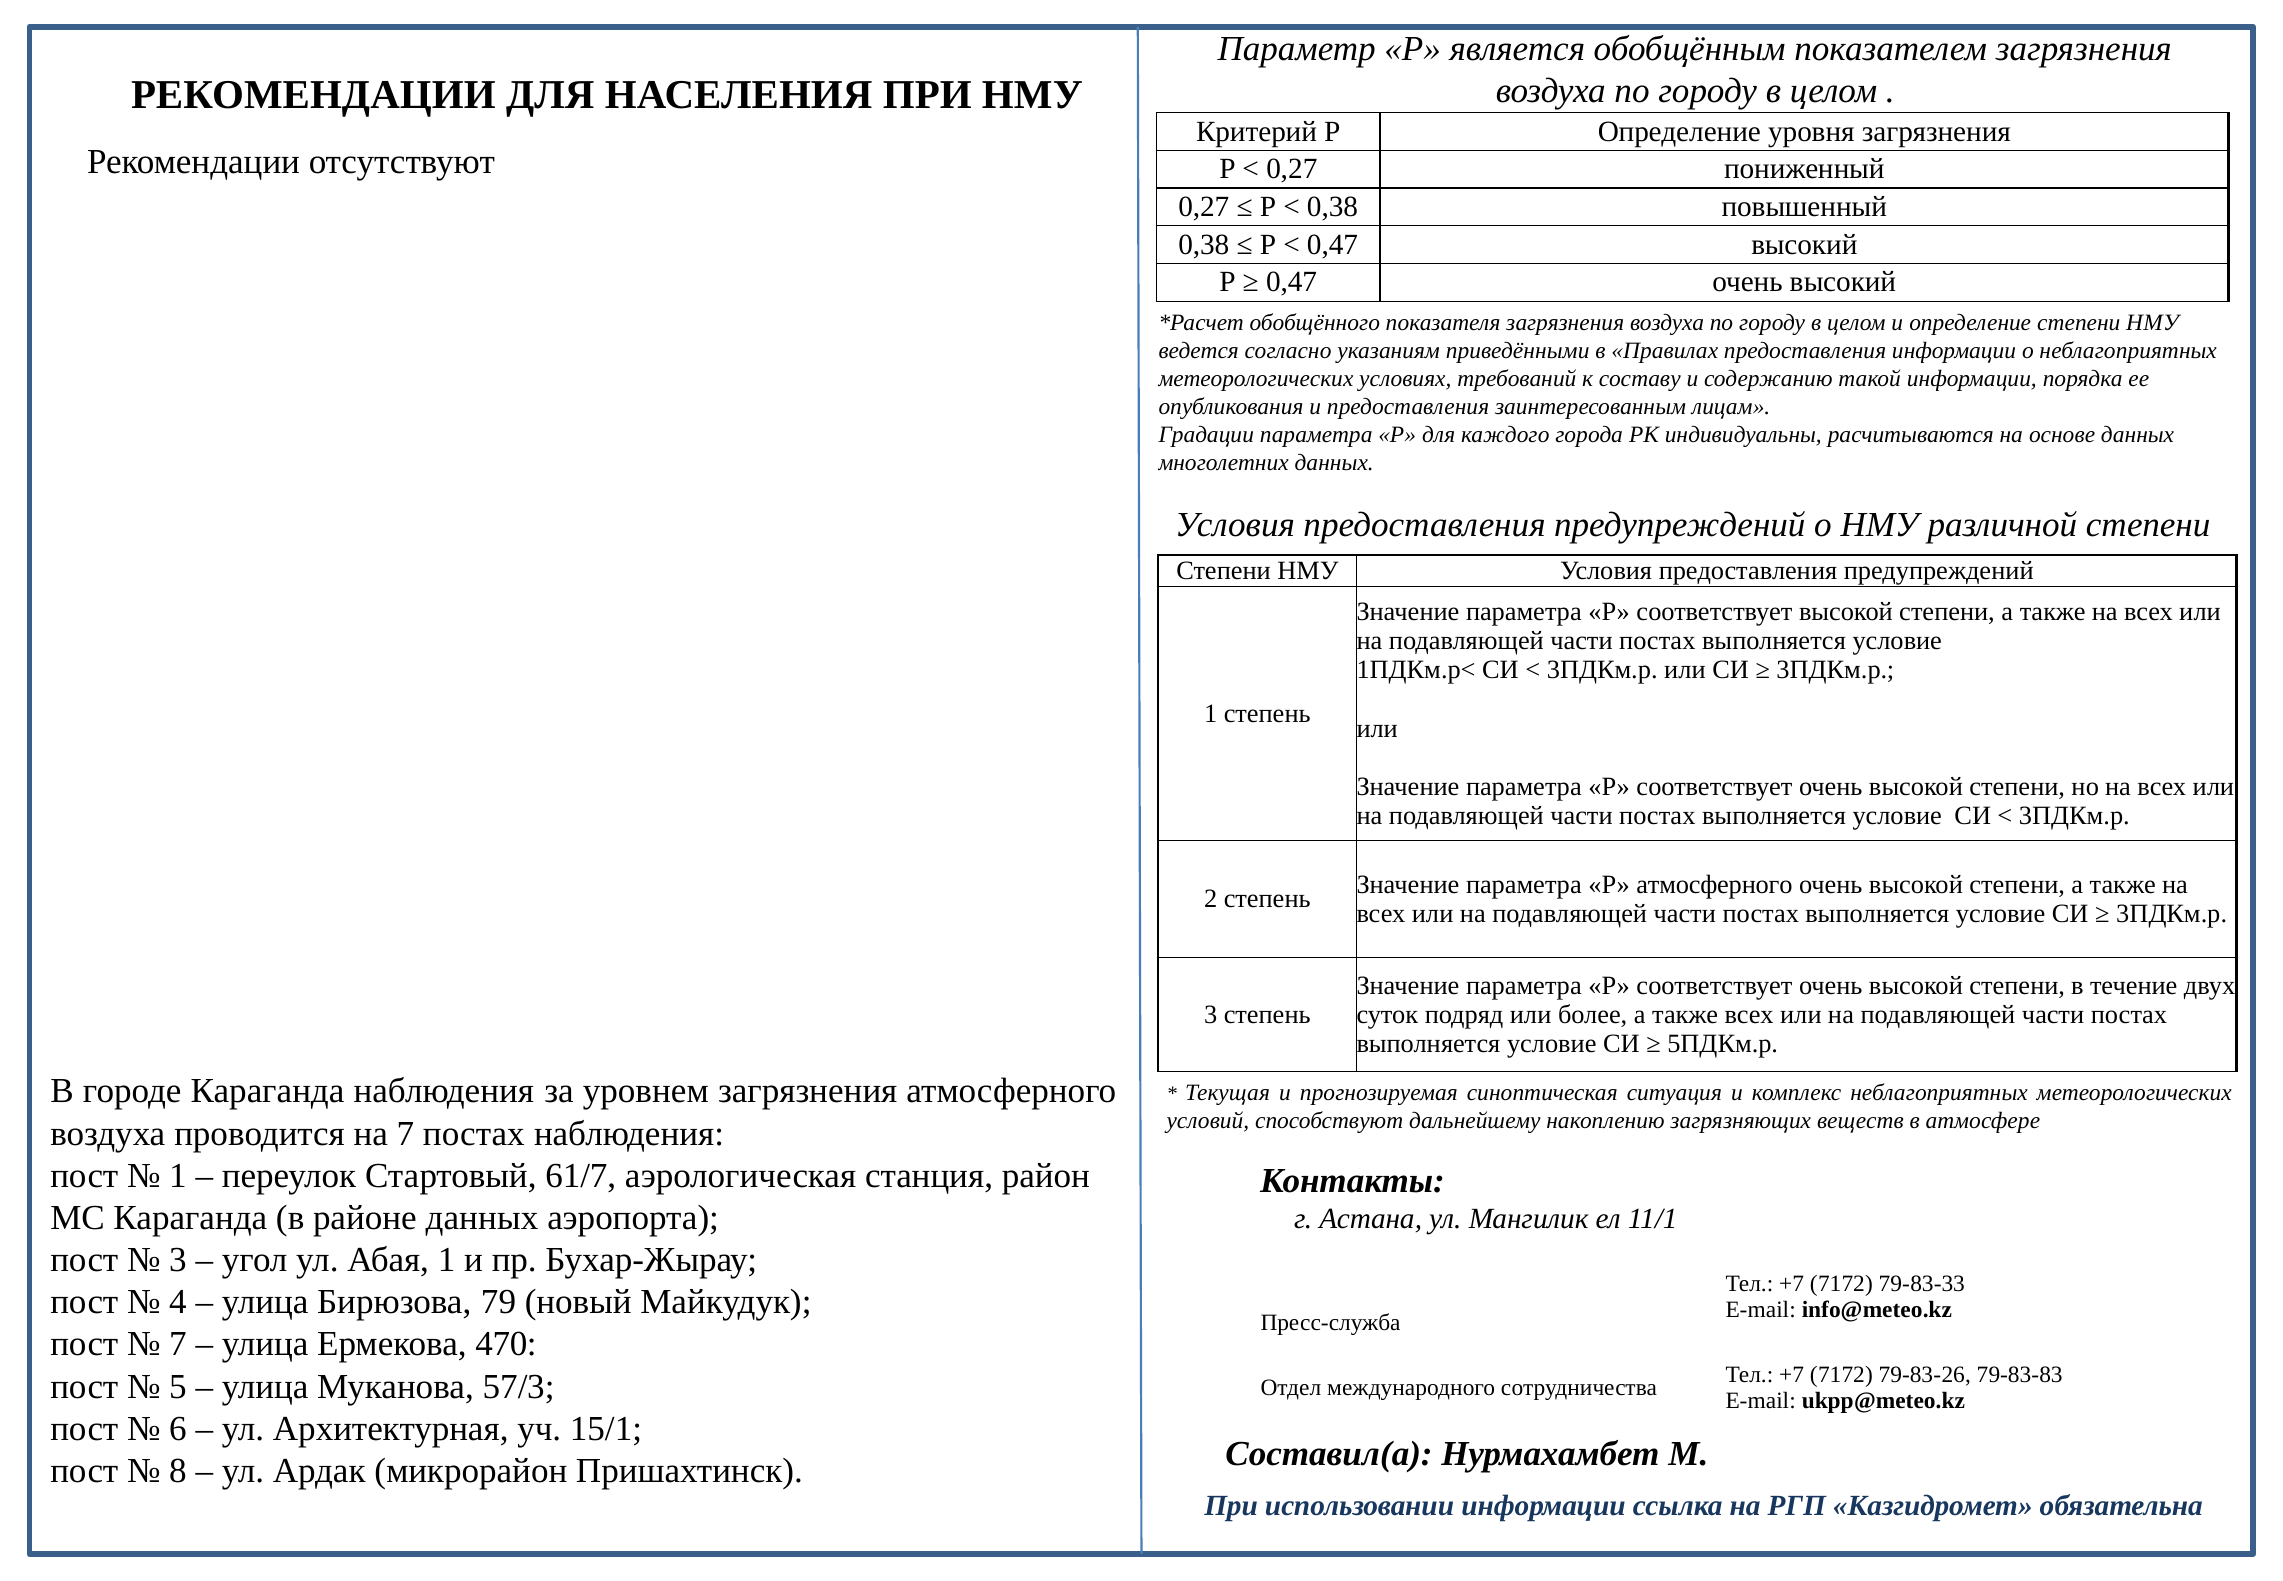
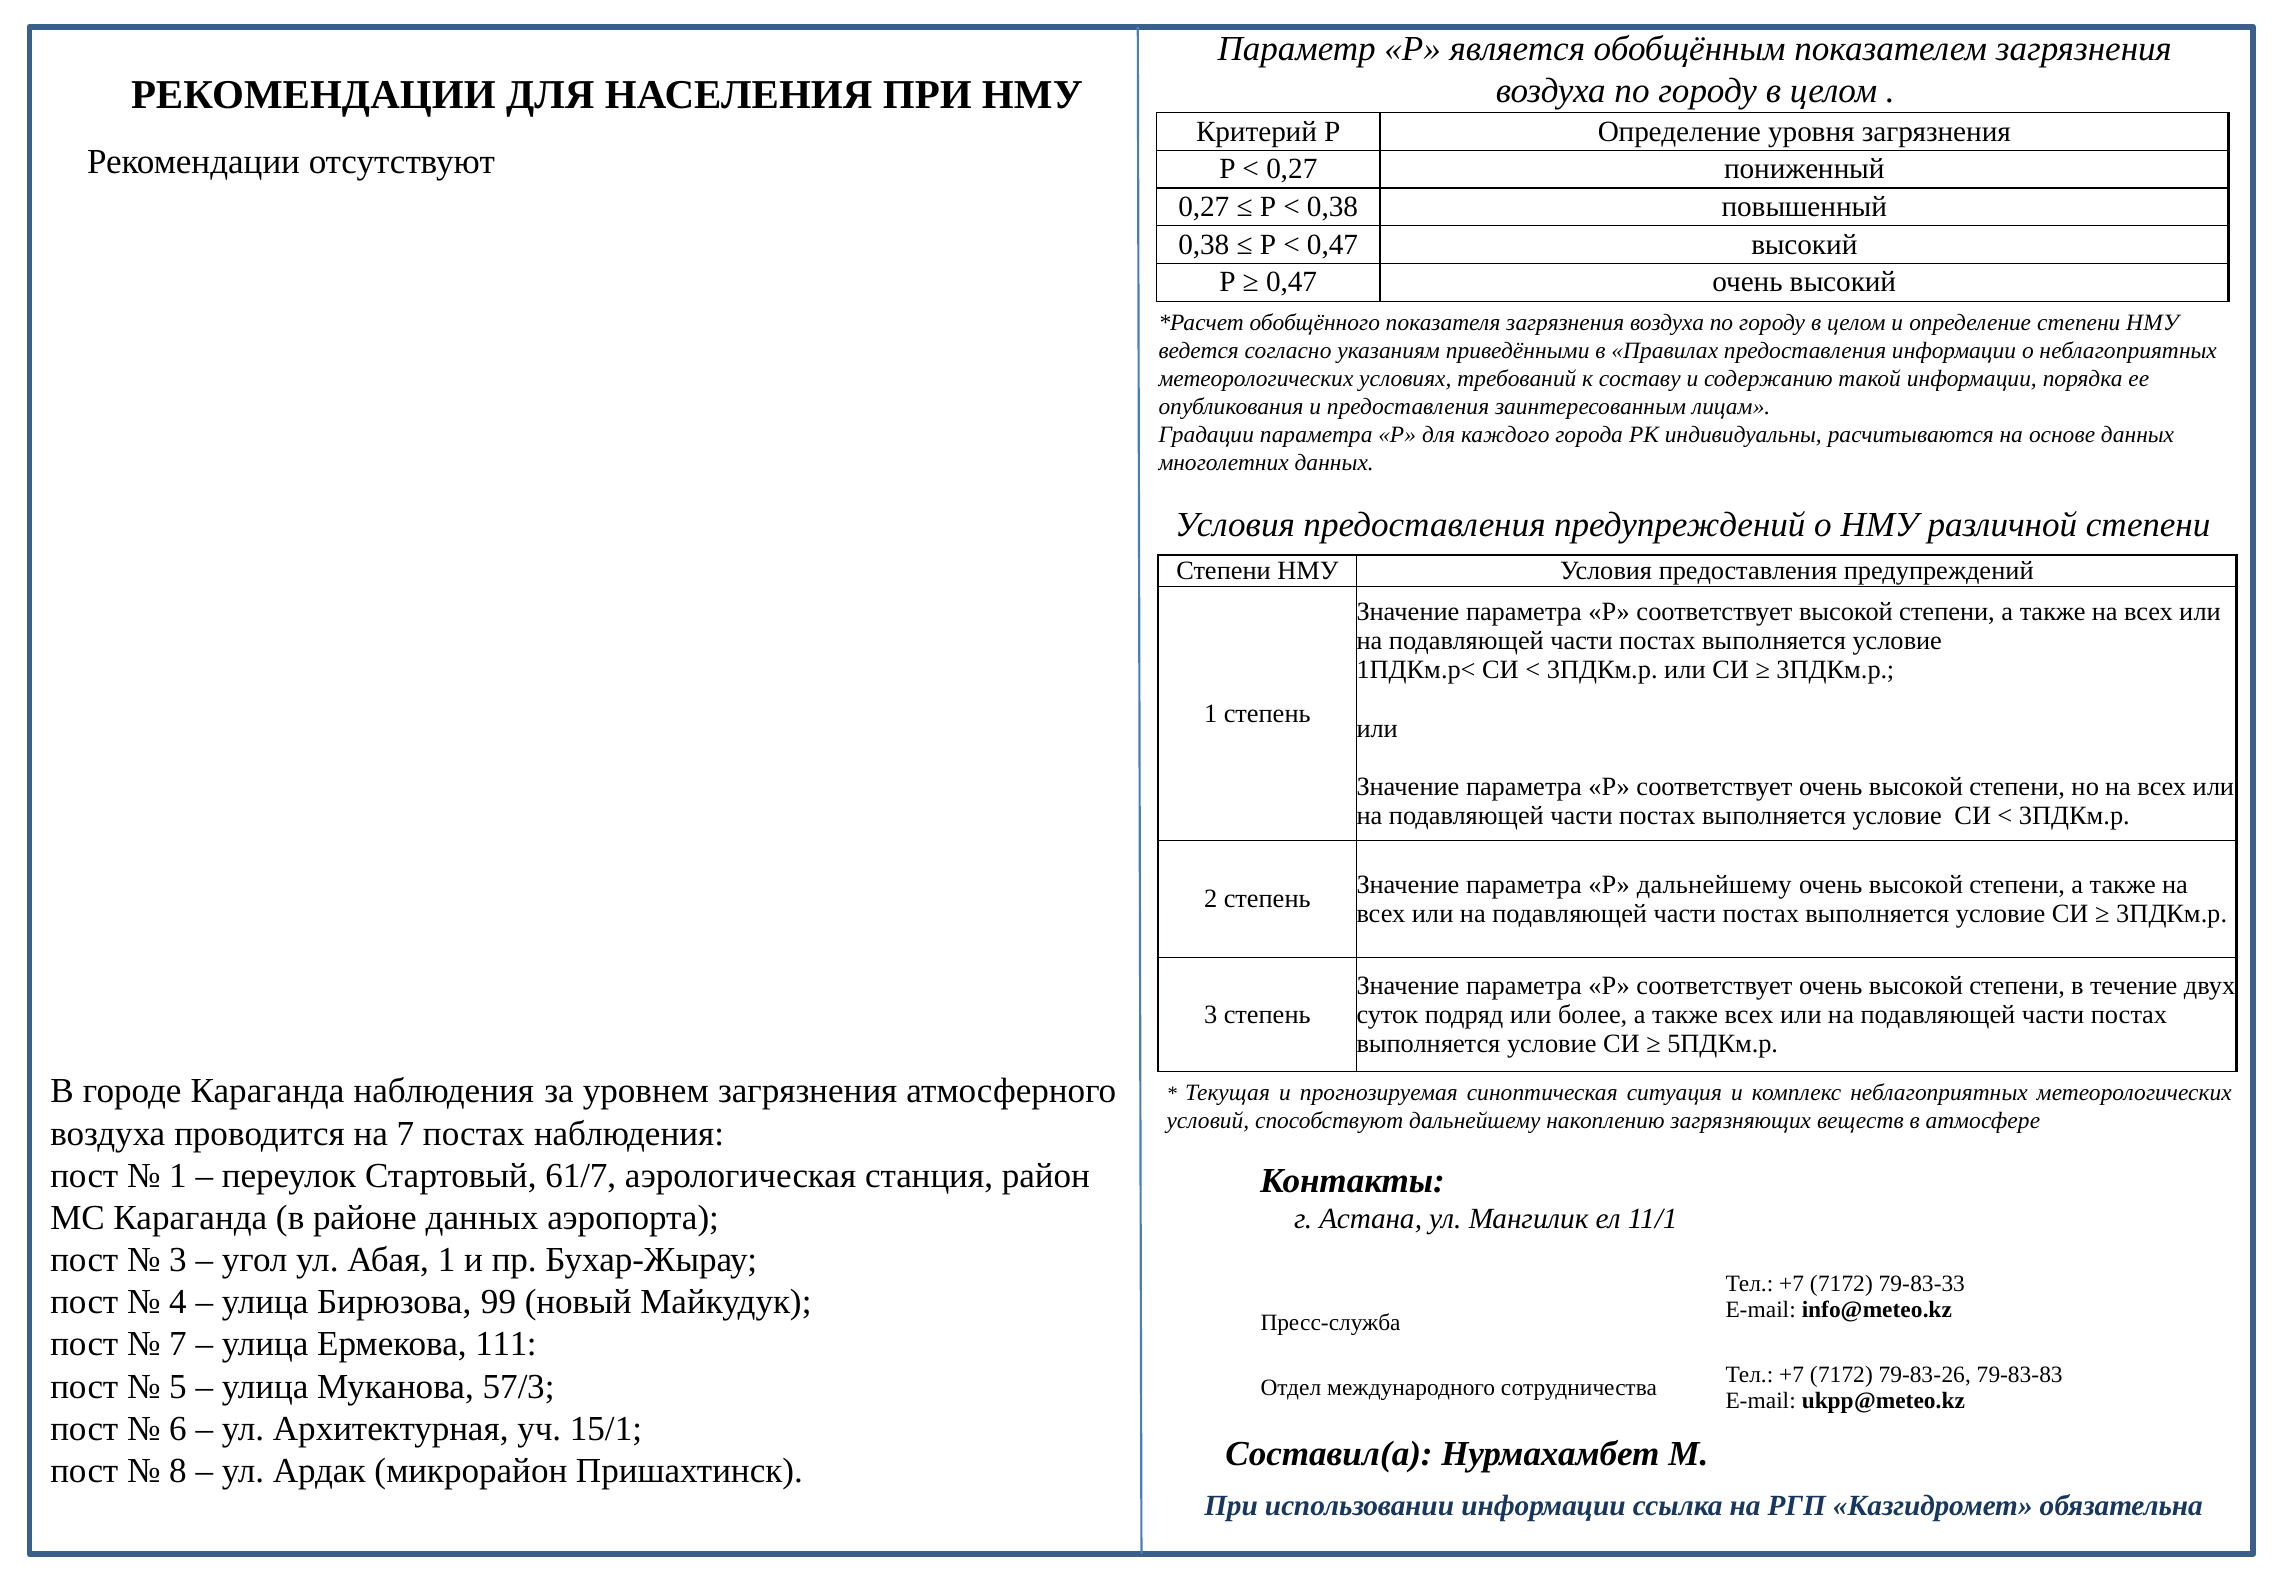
Р атмосферного: атмосферного -> дальнейшему (1714, 884)
79: 79 -> 99 (499, 1302)
470: 470 -> 111 (506, 1344)
